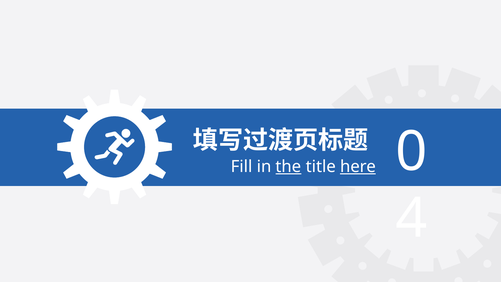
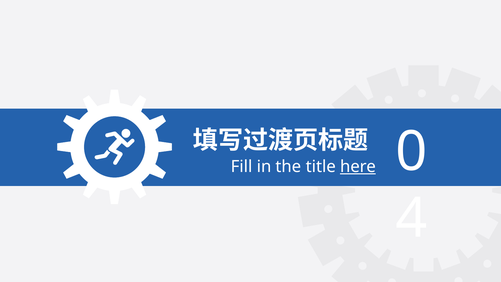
the underline: present -> none (289, 166)
